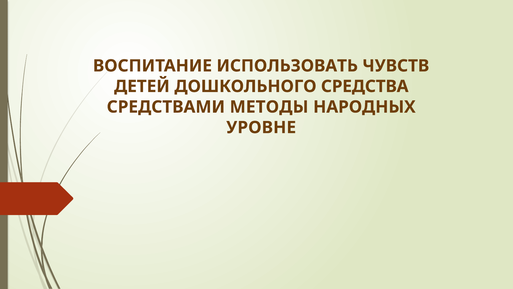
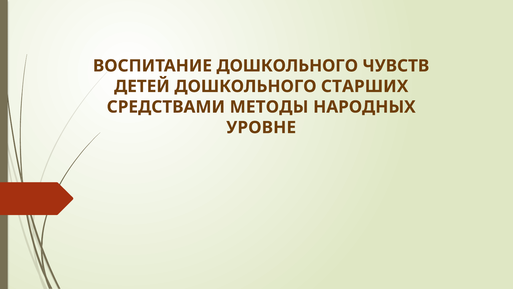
ВОСПИТАНИЕ ИСПОЛЬЗОВАТЬ: ИСПОЛЬЗОВАТЬ -> ДОШКОЛЬНОГО (287, 66)
СРЕДСТВА: СРЕДСТВА -> СТАРШИХ (365, 86)
